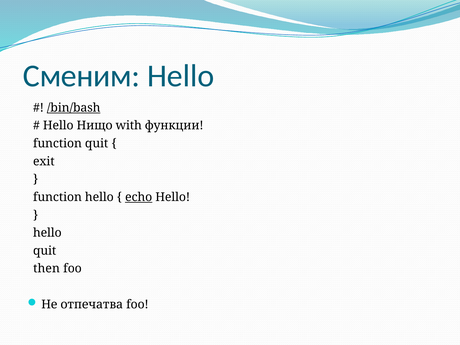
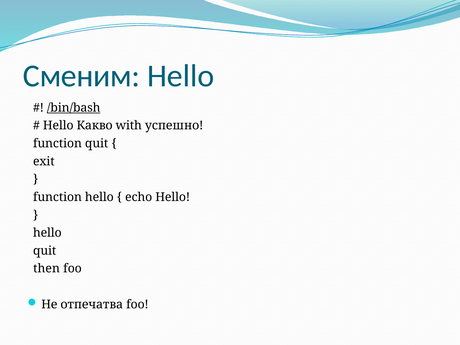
Нищо: Нищо -> Какво (95, 126)
функции: функции -> успешно (174, 126)
echo underline: present -> none (139, 197)
